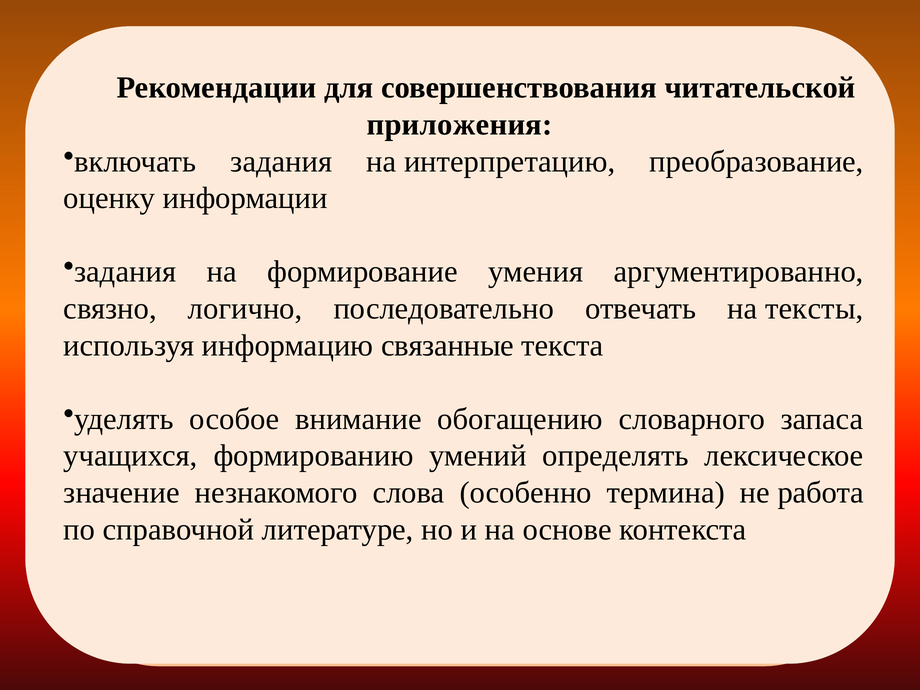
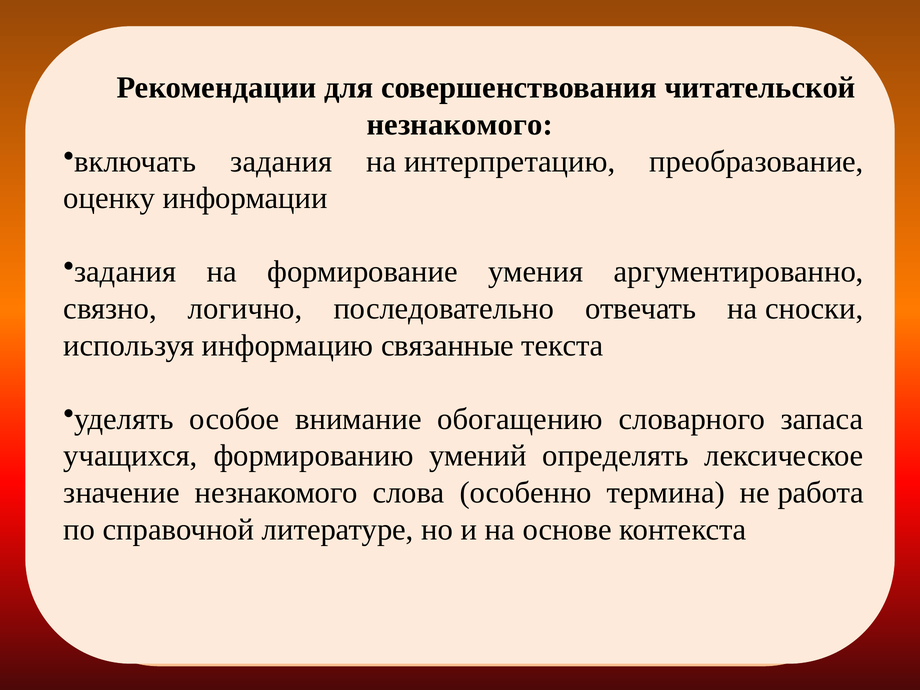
приложения: приложения -> незнакомого (460, 125)
тексты: тексты -> сноски (814, 309)
